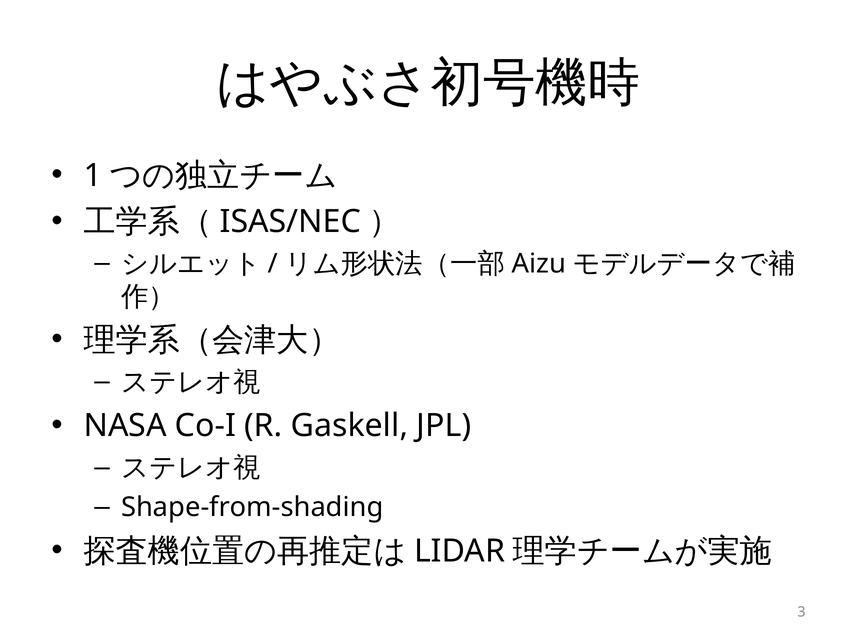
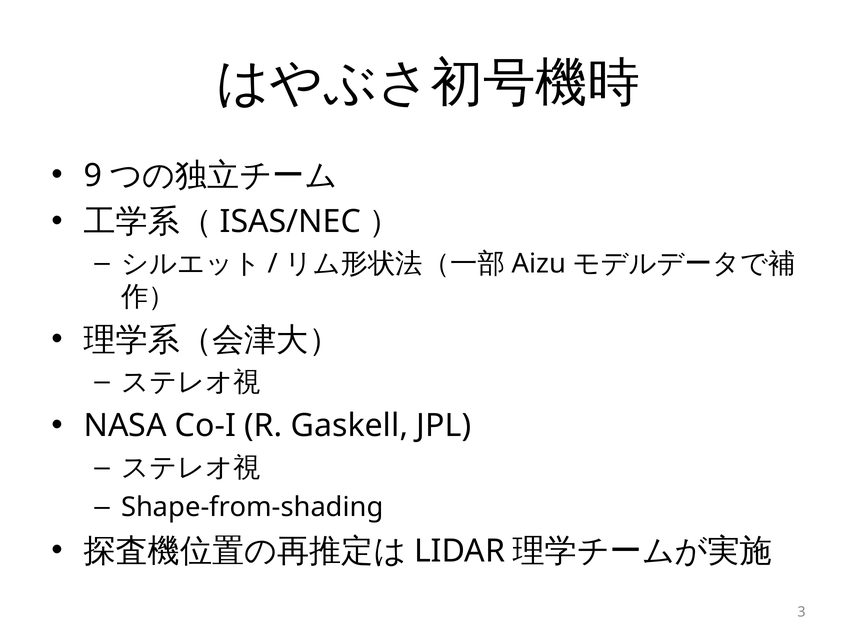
1: 1 -> 9 (93, 176)
